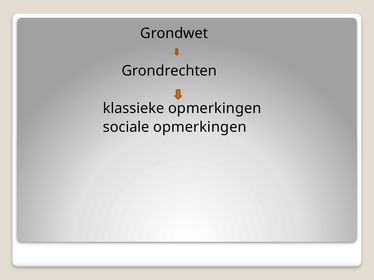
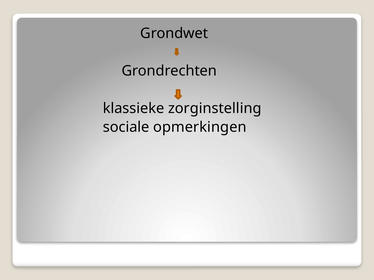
klassieke opmerkingen: opmerkingen -> zorginstelling (215, 108)
